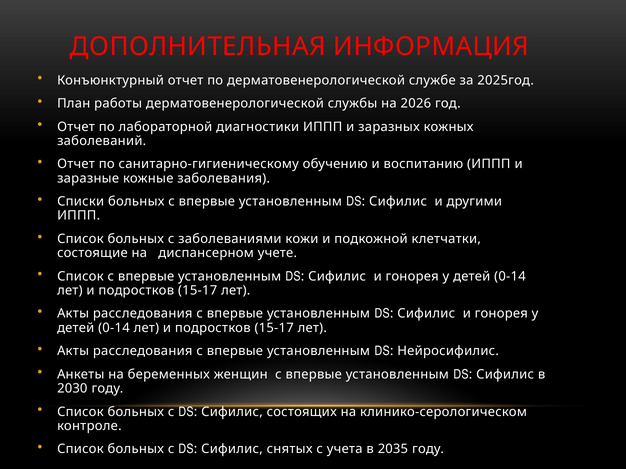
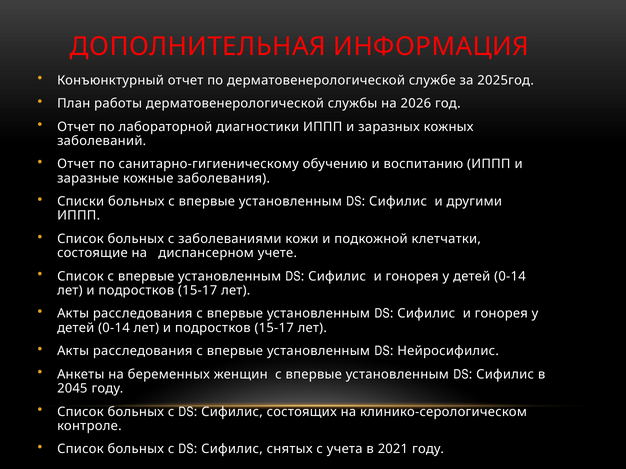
2030: 2030 -> 2045 (72, 389)
2035: 2035 -> 2021 (393, 450)
